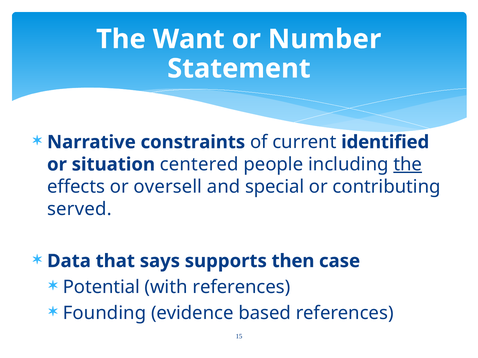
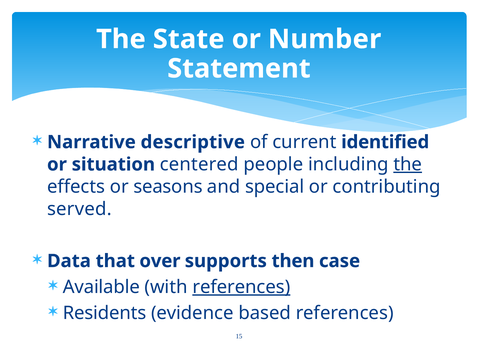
Want: Want -> State (189, 39)
constraints: constraints -> descriptive (193, 142)
oversell: oversell -> seasons (168, 187)
says: says -> over (160, 261)
Potential: Potential -> Available (101, 287)
references underline: none -> present (241, 287)
Founding: Founding -> Residents (105, 313)
